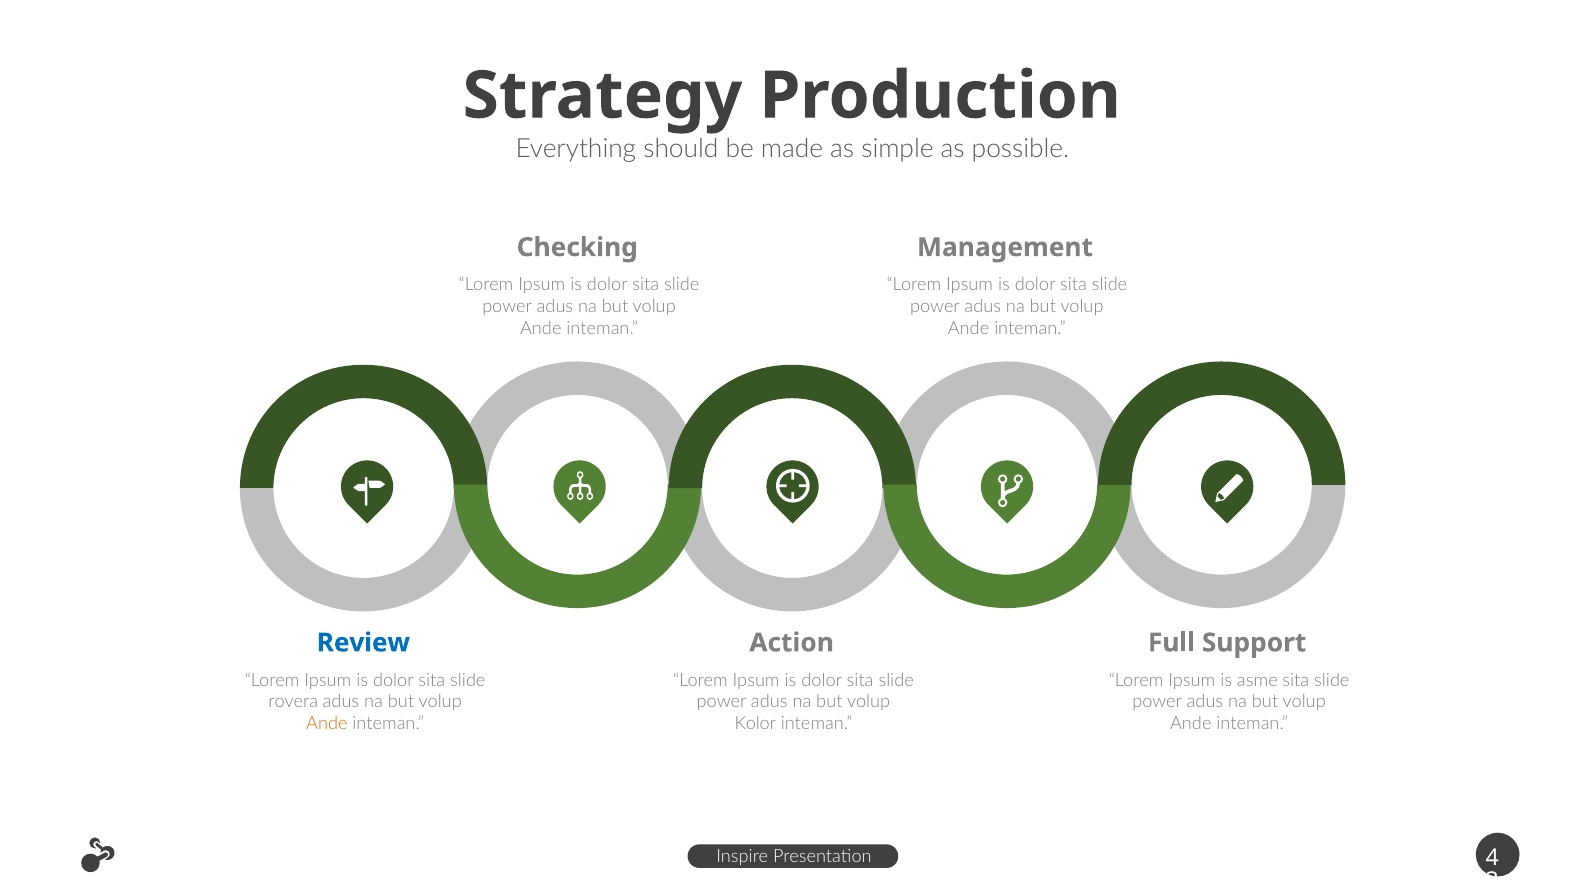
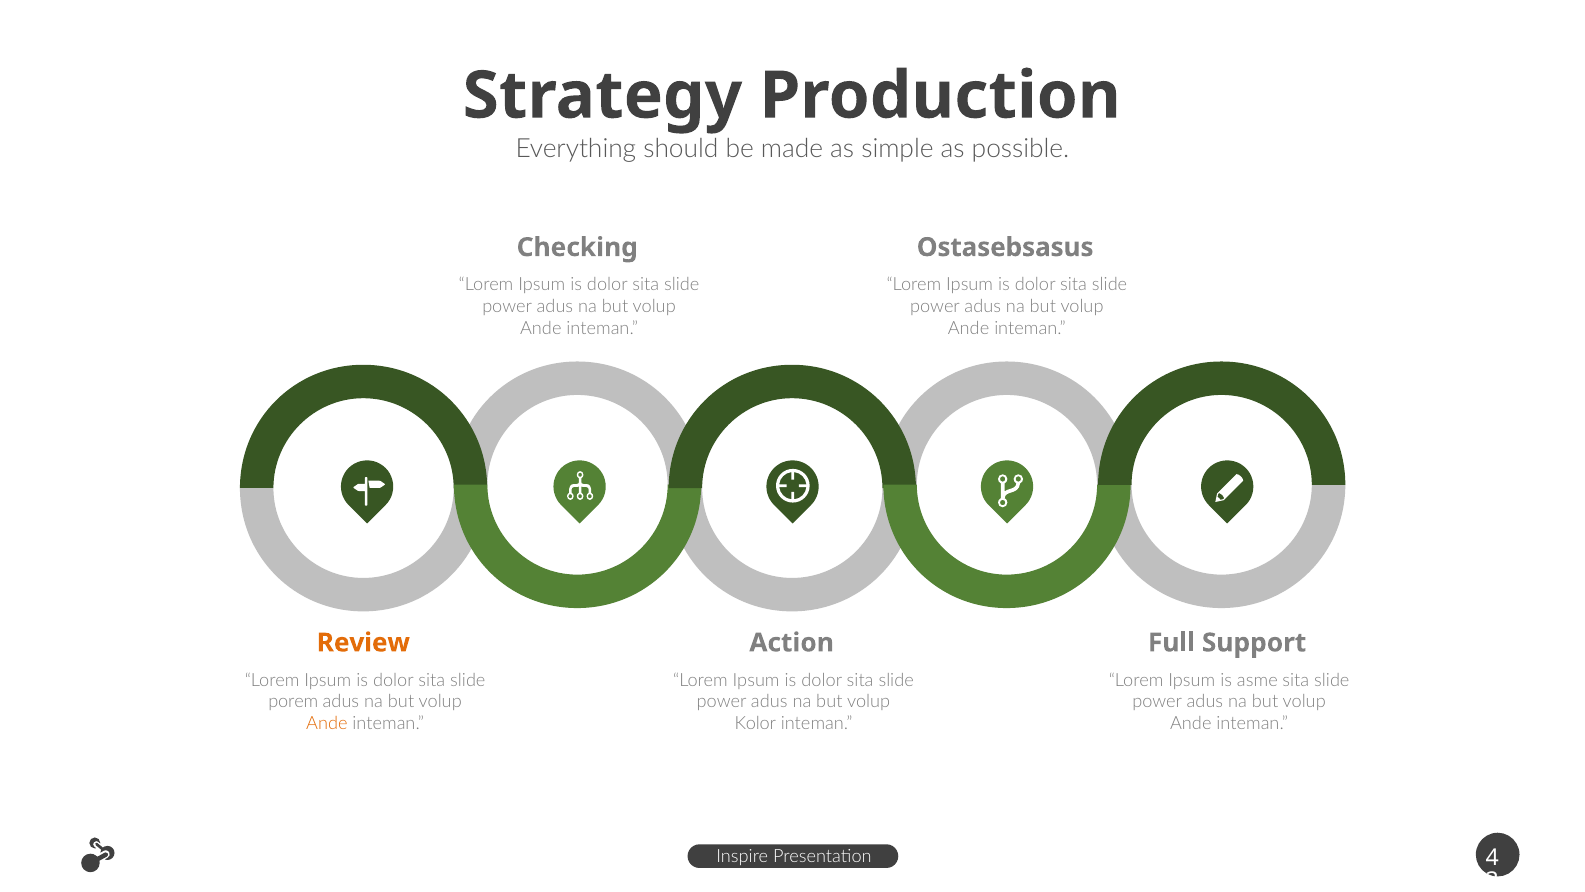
Management: Management -> Ostasebsasus (1005, 247)
Review colour: blue -> orange (363, 642)
rovera: rovera -> porem (293, 701)
